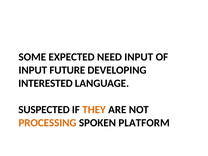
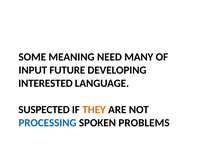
EXPECTED: EXPECTED -> MEANING (72, 57)
NEED INPUT: INPUT -> MANY (139, 57)
PROCESSING colour: orange -> blue (47, 123)
PLATFORM: PLATFORM -> PROBLEMS (144, 123)
